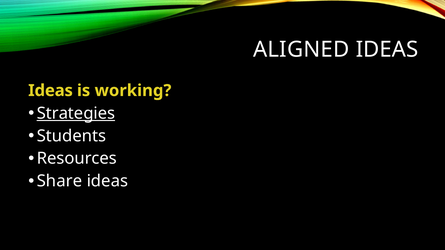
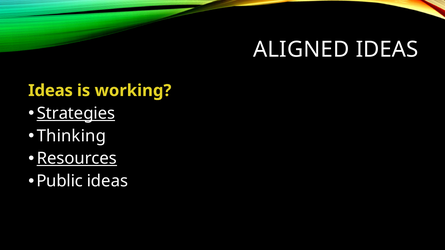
Students: Students -> Thinking (71, 136)
Resources underline: none -> present (77, 159)
Share: Share -> Public (60, 181)
